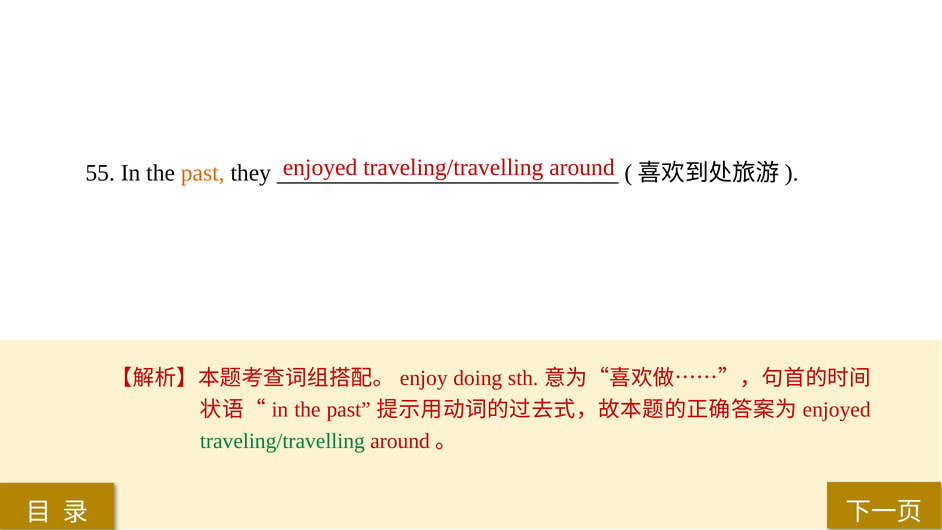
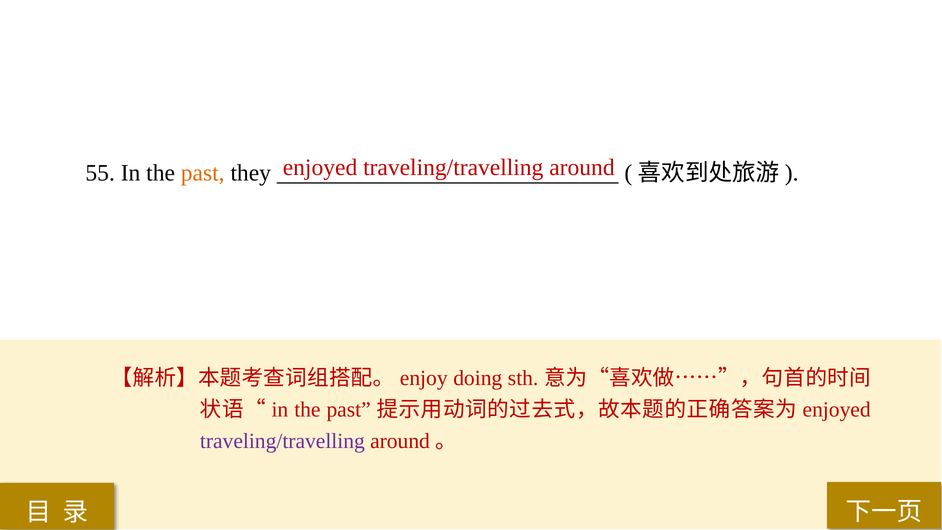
traveling/travelling colour: green -> purple (282, 441)
